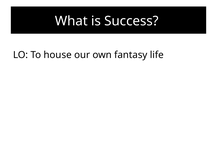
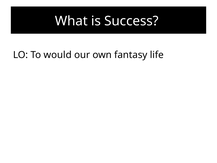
house: house -> would (58, 55)
